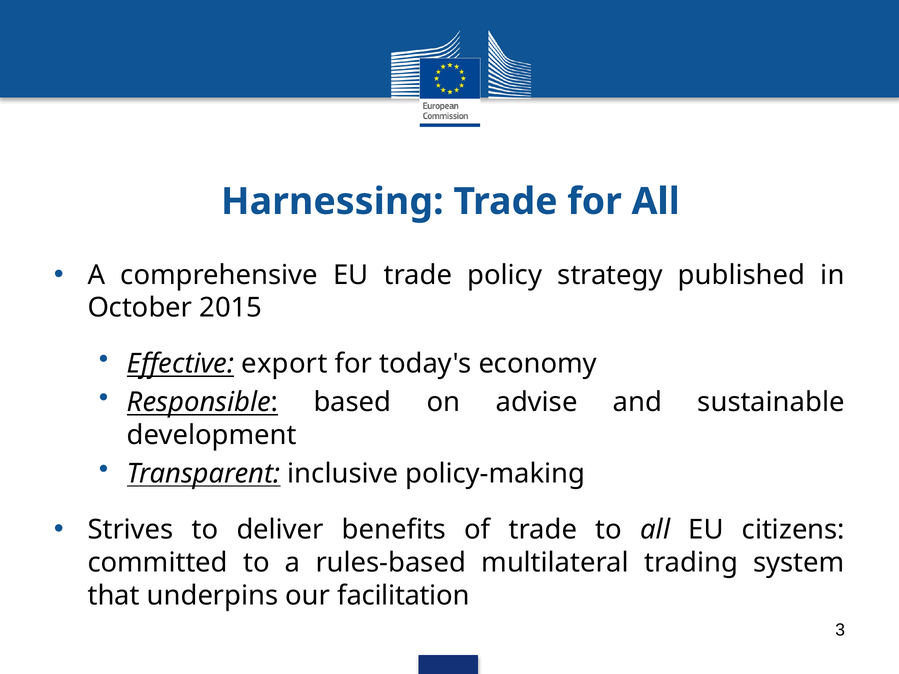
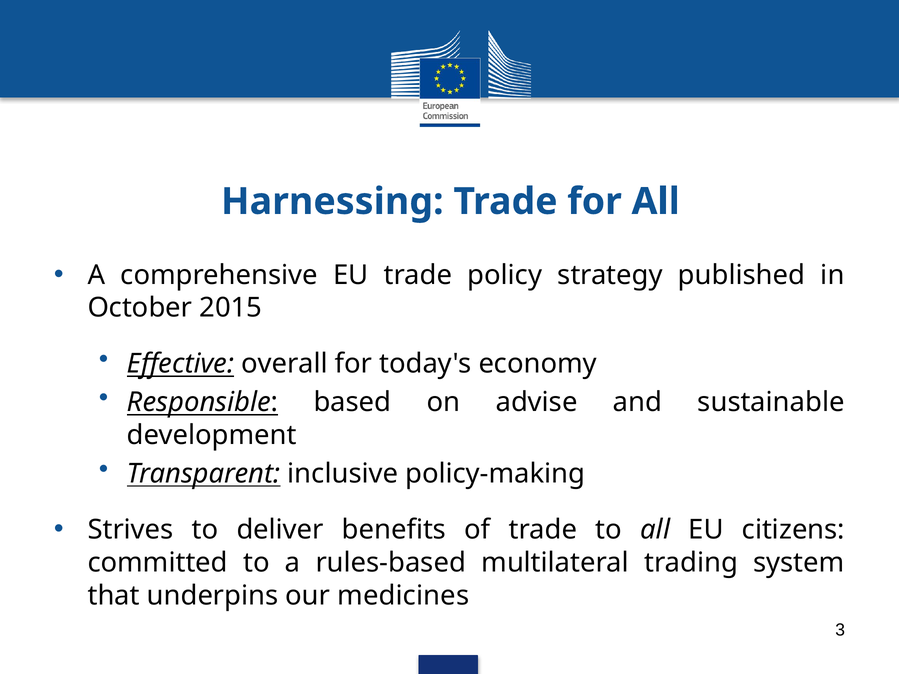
export: export -> overall (285, 364)
facilitation: facilitation -> medicines (403, 596)
